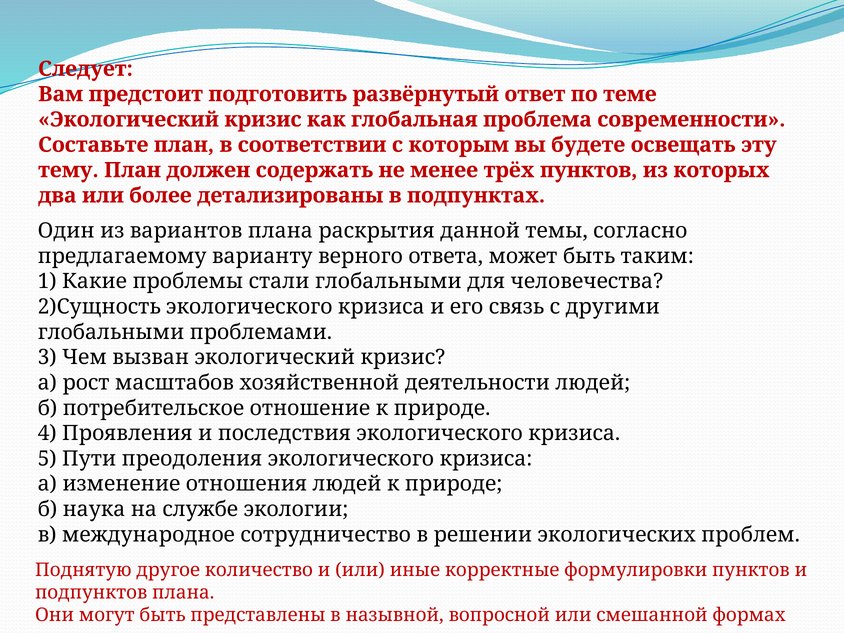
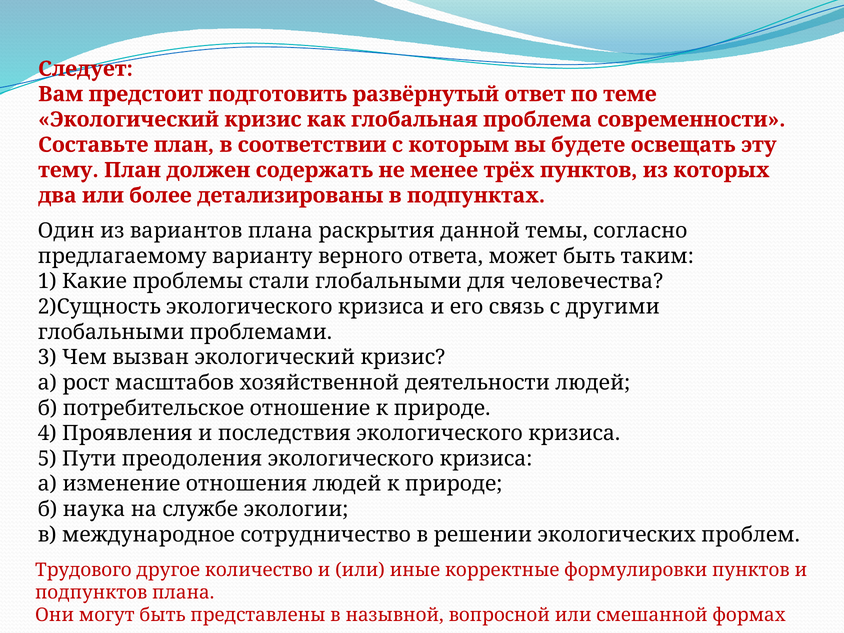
Поднятую: Поднятую -> Трудового (83, 570)
